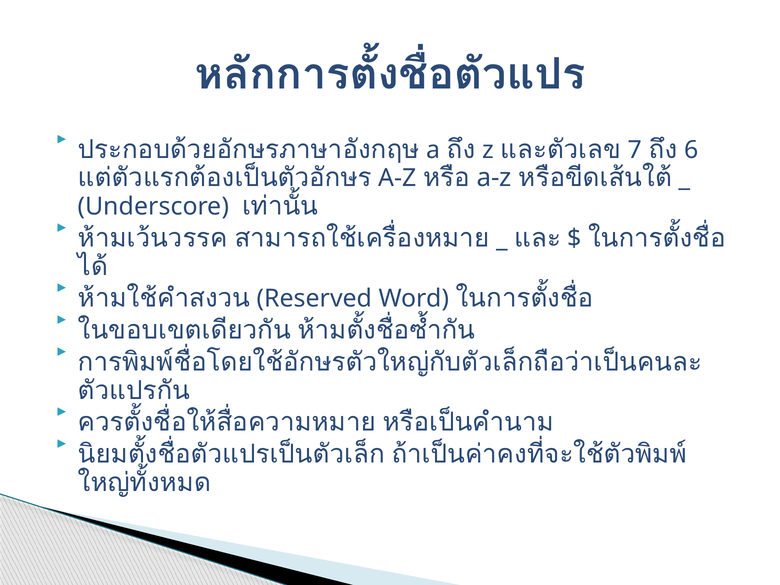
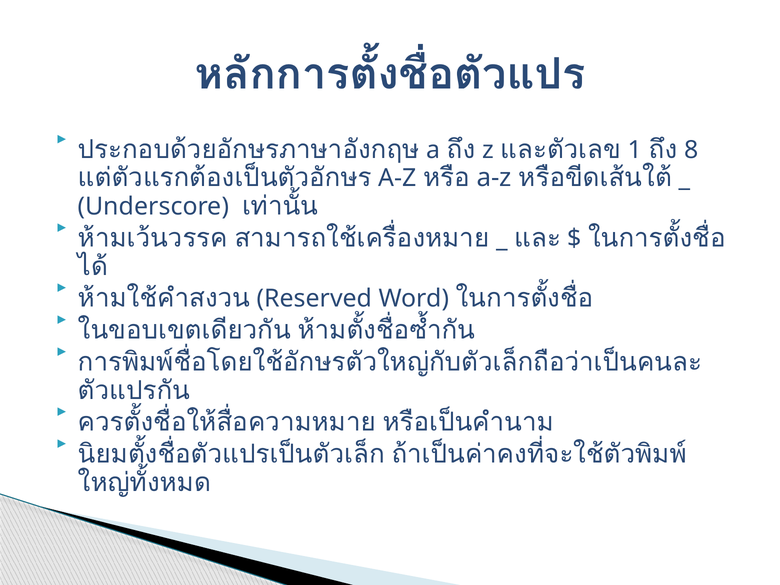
7: 7 -> 1 (635, 150)
6: 6 -> 8 (691, 150)
